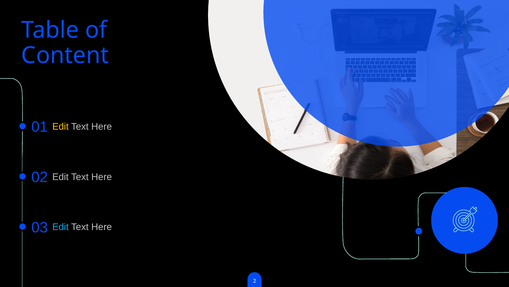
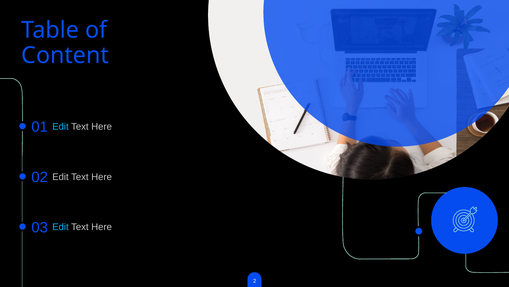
Edit colour: yellow -> light blue (60, 126)
